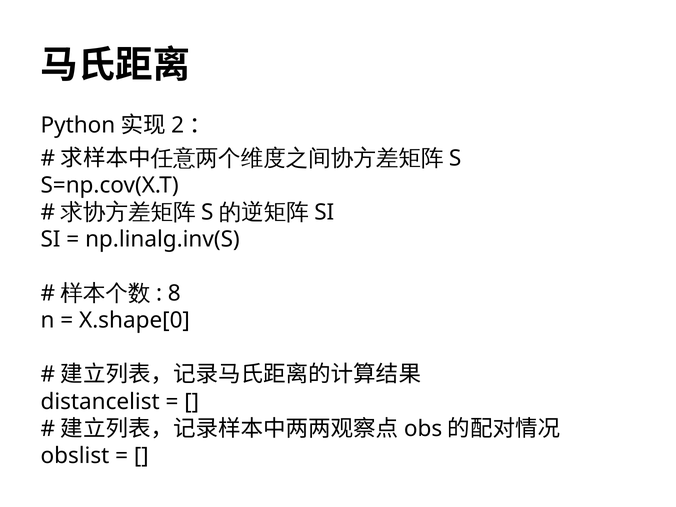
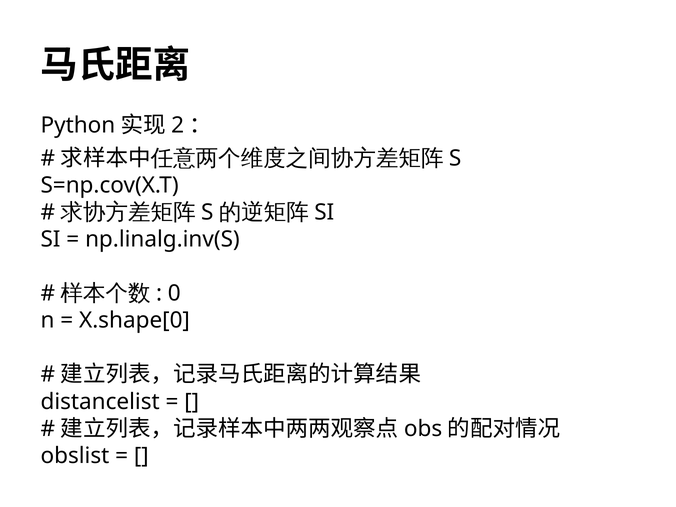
8: 8 -> 0 (174, 293)
